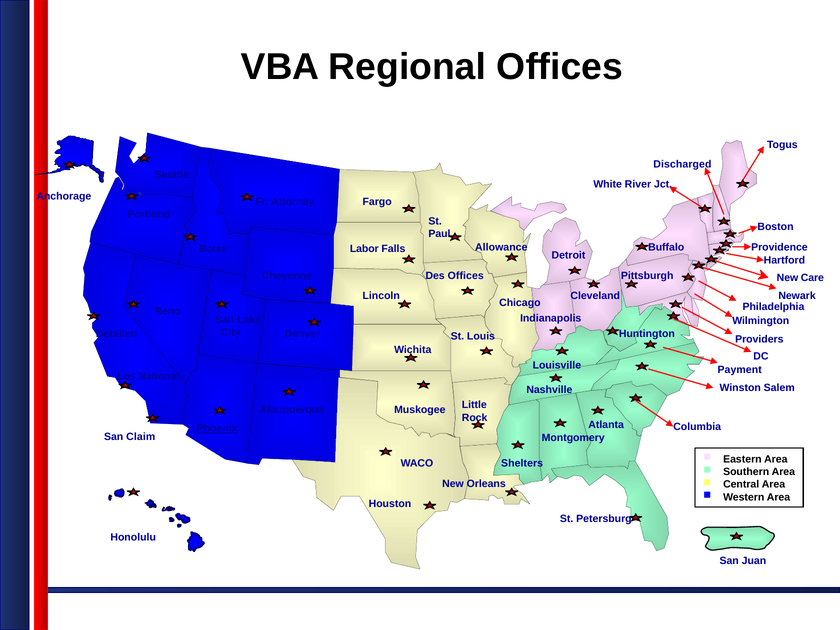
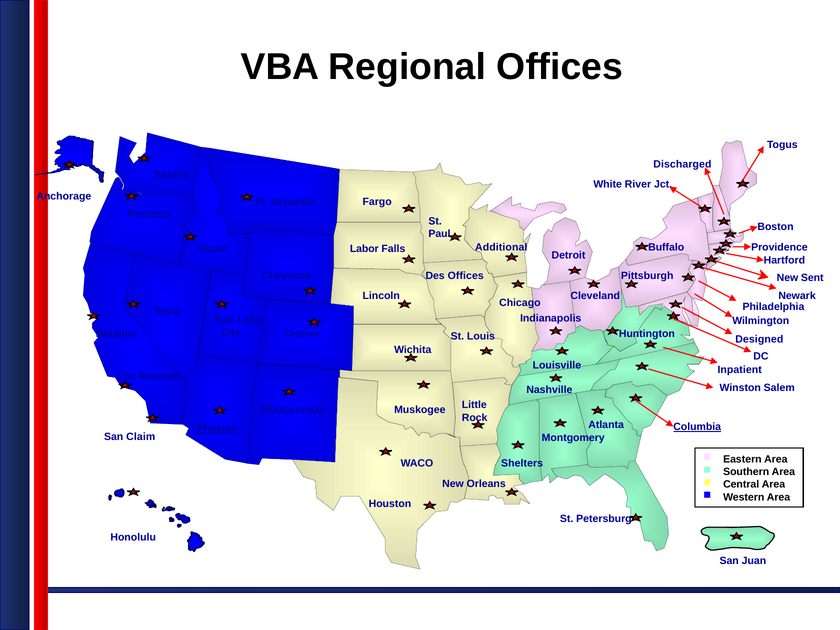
Attorney: Attorney -> Separate (293, 202)
Allowance: Allowance -> Additional (501, 247)
Care: Care -> Sent (812, 278)
Providers: Providers -> Designed (759, 339)
Payment: Payment -> Inpatient (740, 370)
National: National -> Reserve (159, 376)
Columbia underline: none -> present (697, 427)
